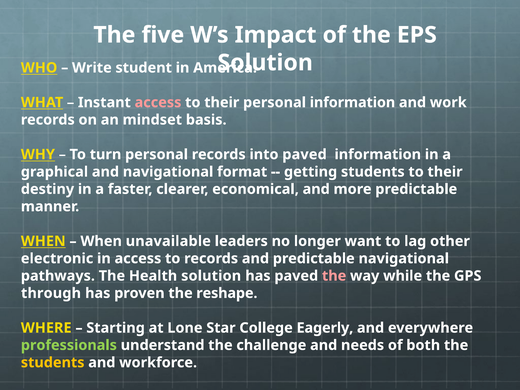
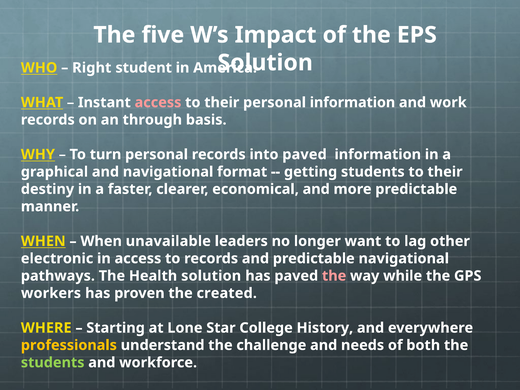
Write: Write -> Right (92, 68)
mindset: mindset -> through (152, 120)
through: through -> workers (51, 293)
reshape: reshape -> created (227, 293)
Eagerly: Eagerly -> History (325, 328)
professionals colour: light green -> yellow (69, 345)
students colour: yellow -> light green (53, 363)
